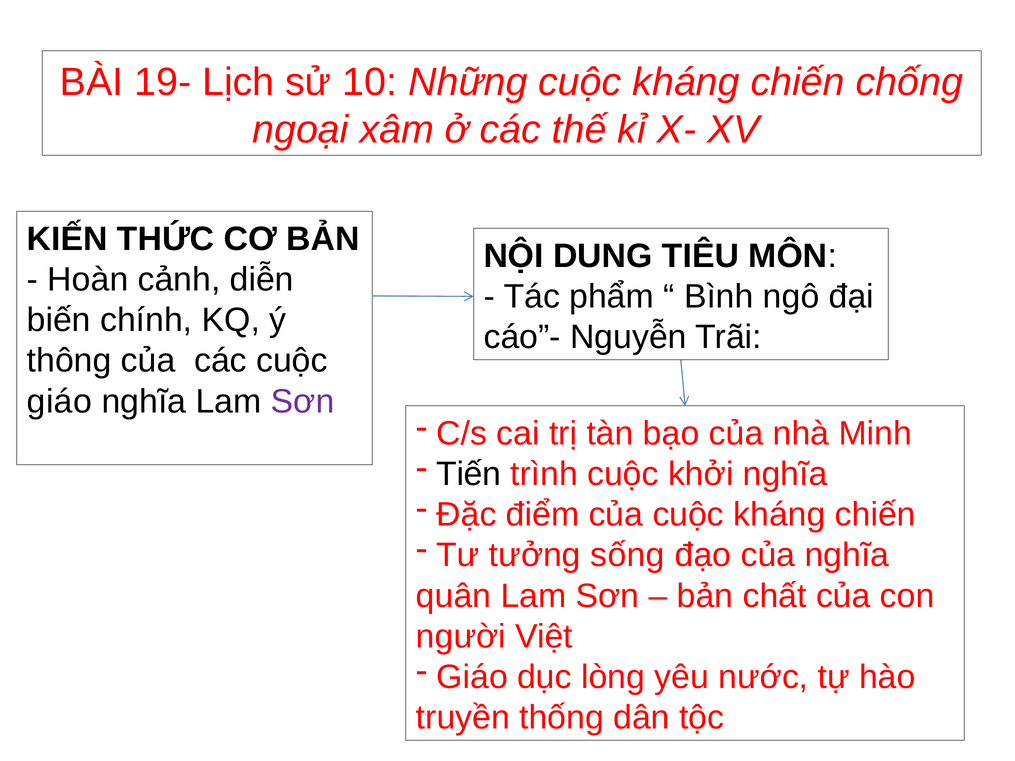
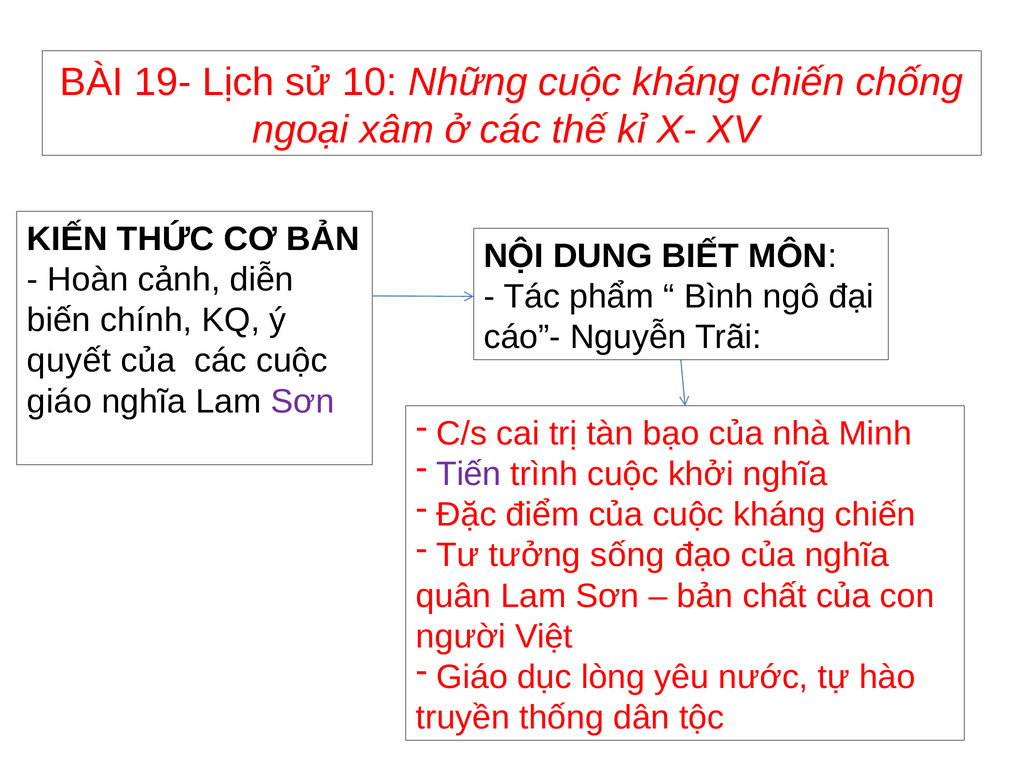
TIÊU: TIÊU -> BIẾT (700, 256)
thông: thông -> quyết (69, 361)
Tiến colour: black -> purple (469, 474)
